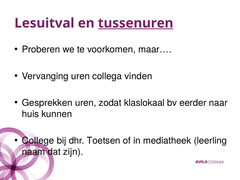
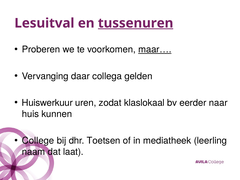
maar… underline: none -> present (155, 49)
Vervanging uren: uren -> daar (80, 76)
vinden: vinden -> gelden (138, 76)
Gesprekken: Gesprekken -> Huiswerkuur (47, 103)
zijn: zijn -> laat (73, 152)
